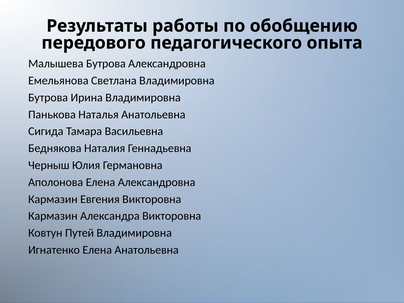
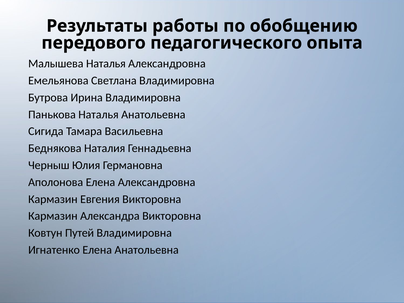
Малышева Бутрова: Бутрова -> Наталья (106, 64)
